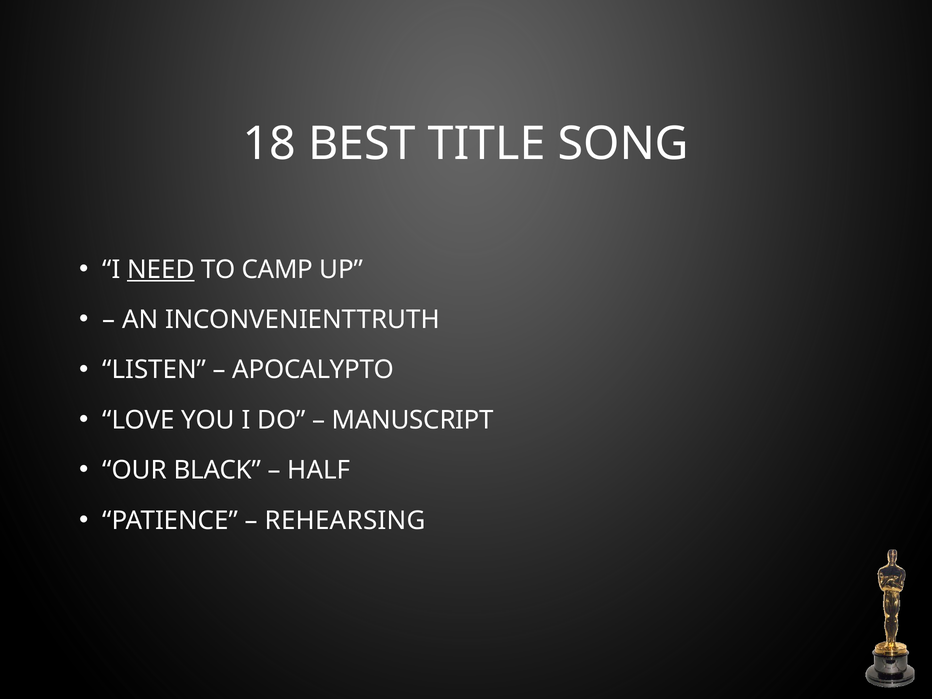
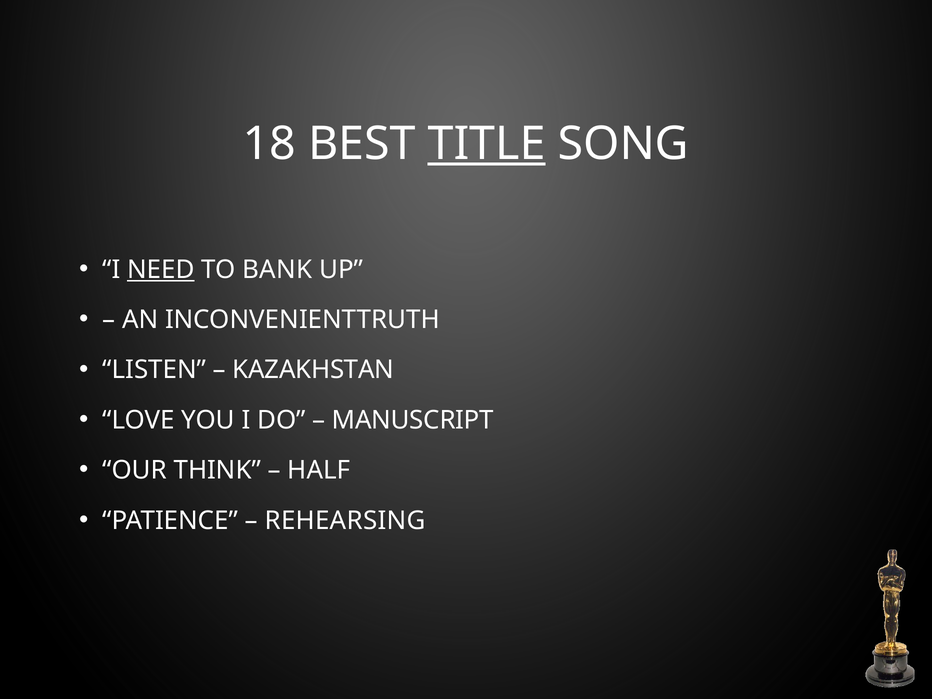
TITLE underline: none -> present (487, 144)
CAMP: CAMP -> BANK (277, 269)
APOCALYPTO: APOCALYPTO -> KAZAKHSTAN (313, 370)
BLACK: BLACK -> THINK (217, 470)
